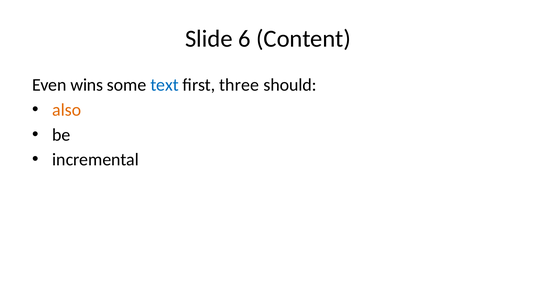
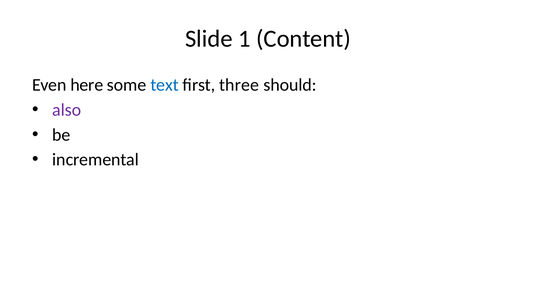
6: 6 -> 1 (244, 39)
wins: wins -> here (87, 85)
also colour: orange -> purple (67, 110)
